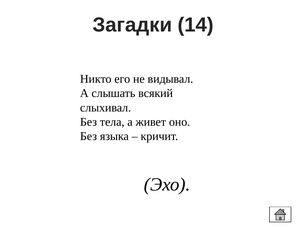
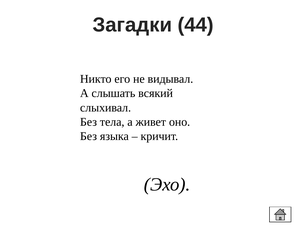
14: 14 -> 44 (196, 25)
